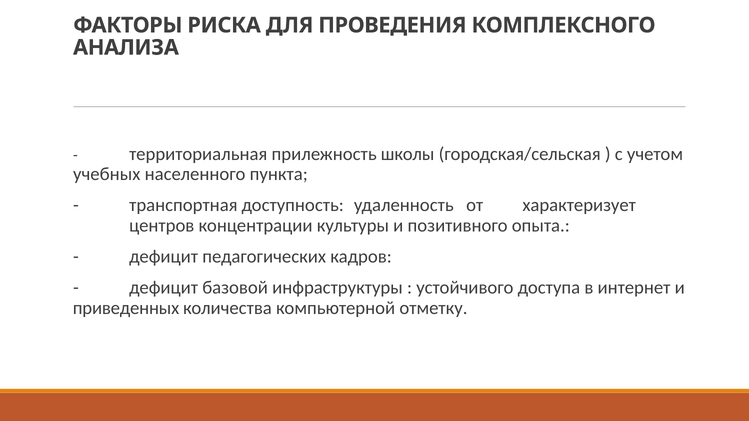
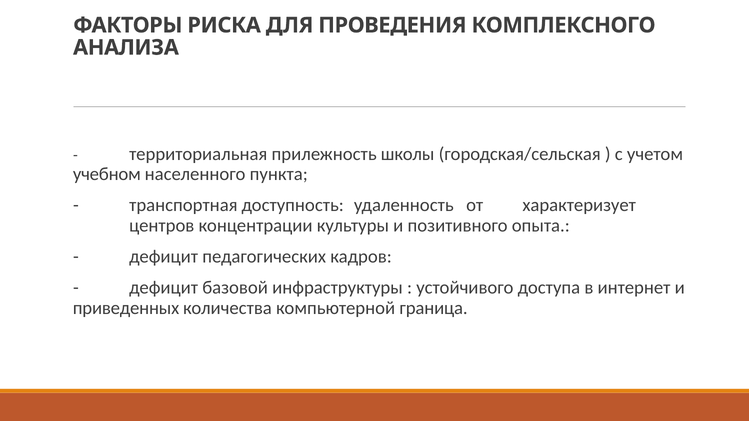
учебных: учебных -> учебном (107, 174)
отметку: отметку -> граница (434, 308)
